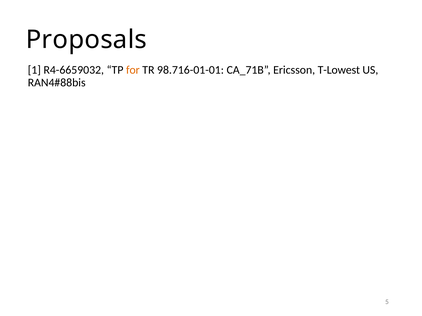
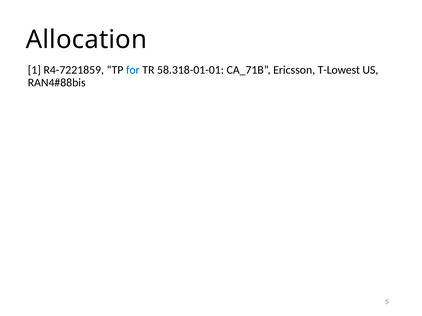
Proposals: Proposals -> Allocation (86, 40)
R4-6659032: R4-6659032 -> R4-7221859 (74, 70)
for colour: orange -> blue (133, 70)
98.716-01-01: 98.716-01-01 -> 58.318-01-01 (190, 70)
